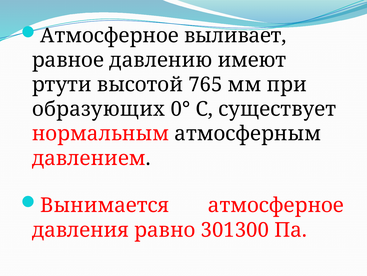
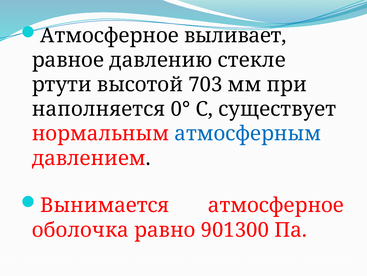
имеют: имеют -> стекле (252, 60)
765: 765 -> 703 (205, 84)
образующих: образующих -> наполняется (99, 109)
атмосферным colour: black -> blue (248, 133)
давления: давления -> оболочка (80, 229)
301300: 301300 -> 901300 (235, 229)
